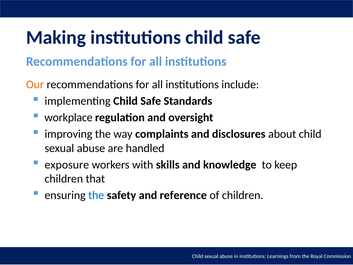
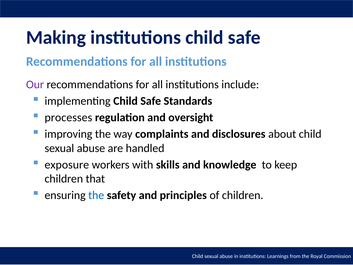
Our colour: orange -> purple (35, 85)
workplace: workplace -> processes (68, 117)
reference: reference -> principles (183, 195)
